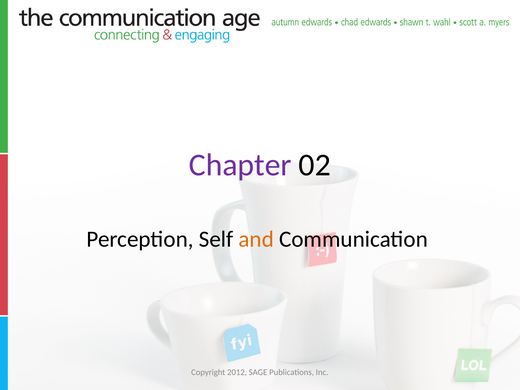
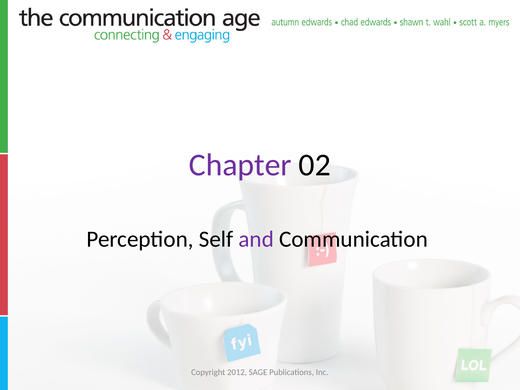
and colour: orange -> purple (256, 239)
